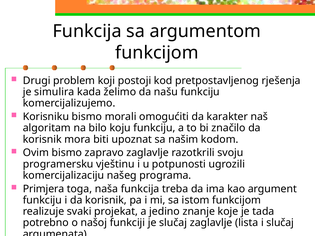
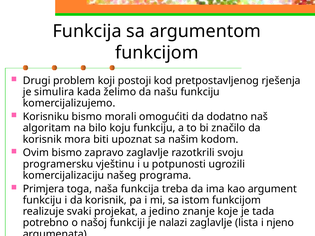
karakter: karakter -> dodatno (227, 117)
je slučaj: slučaj -> nalazi (173, 223)
i slučaj: slučaj -> njeno (280, 223)
